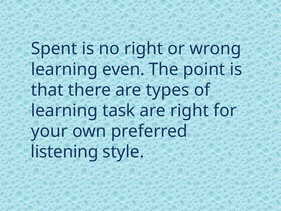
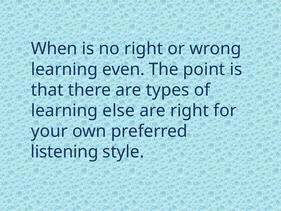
Spent: Spent -> When (54, 49)
task: task -> else (119, 110)
